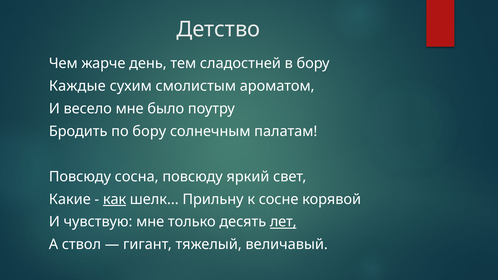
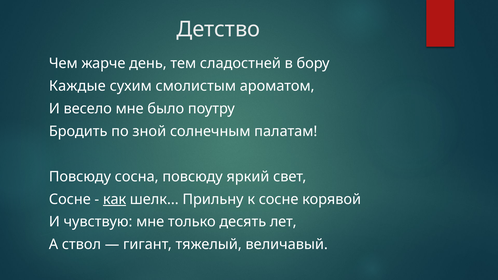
по бору: бору -> зной (149, 131)
Какие: Какие -> Сосне (70, 199)
лет underline: present -> none (283, 222)
